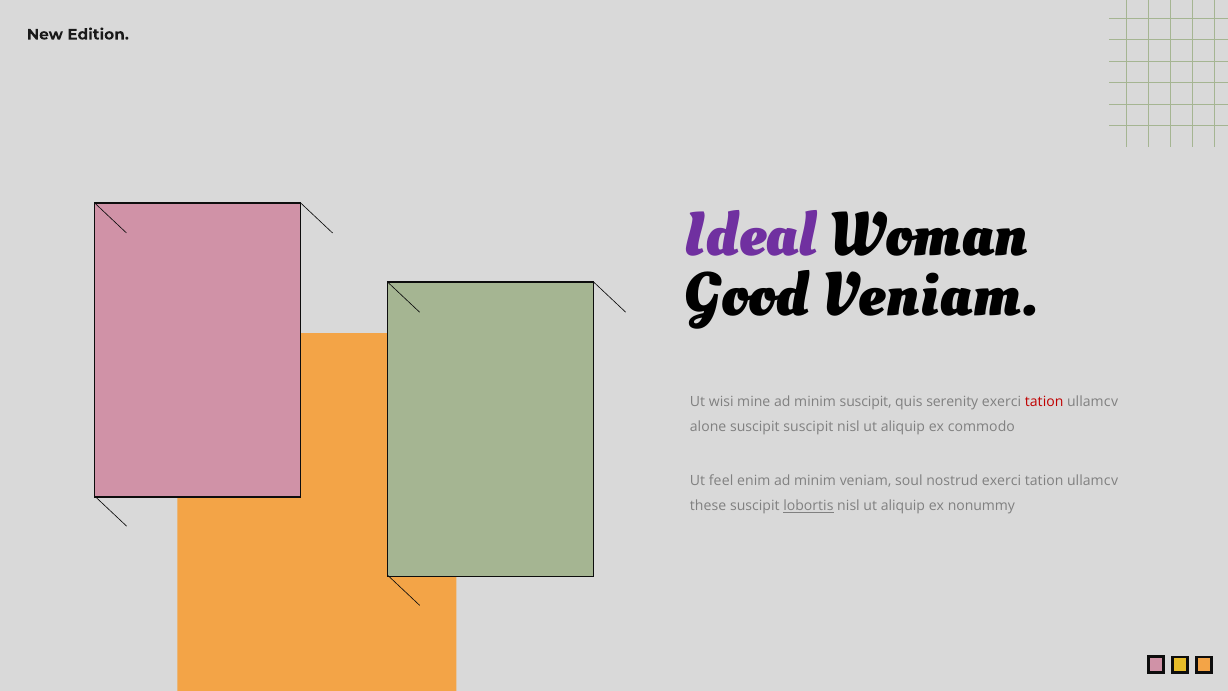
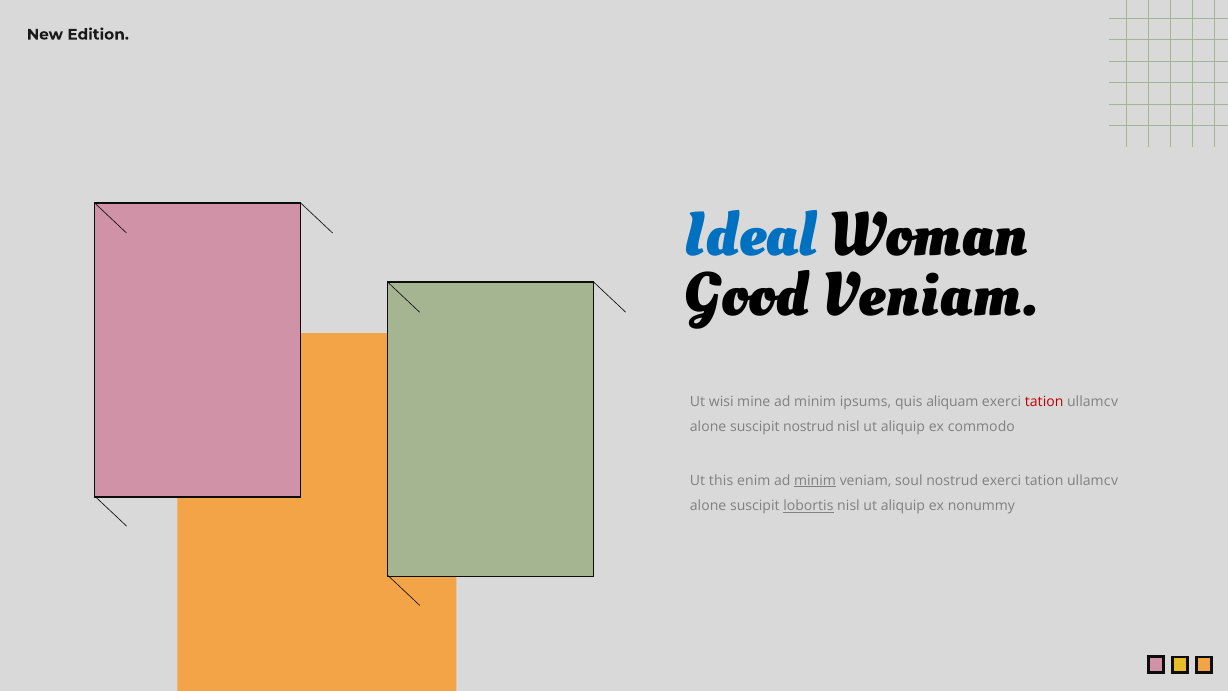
Ideal colour: purple -> blue (750, 235)
minim suscipit: suscipit -> ipsums (866, 401)
serenity: serenity -> aliquam (952, 401)
suscipit suscipit: suscipit -> nostrud (808, 427)
feel: feel -> this (721, 481)
minim underline: none -> present (815, 481)
these: these -> alone (708, 506)
